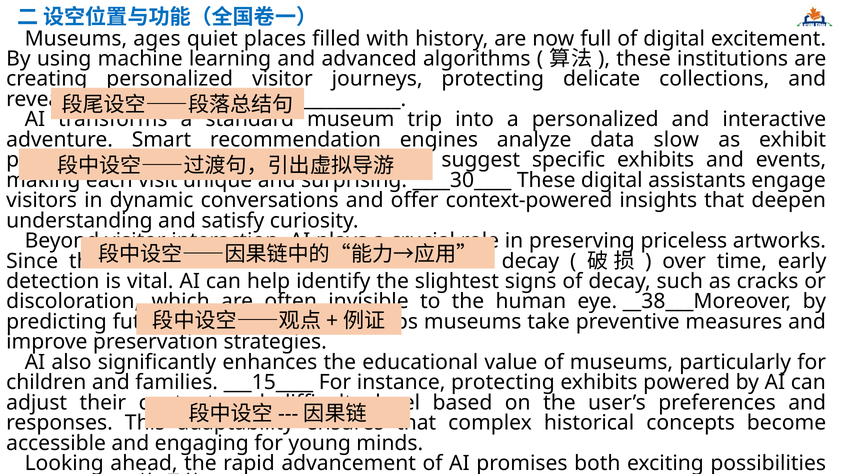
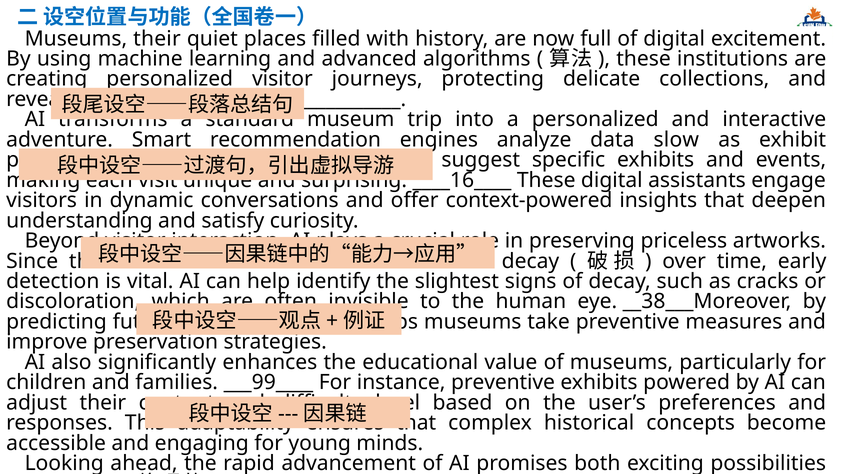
Museums ages: ages -> their (157, 39)
____30____: ____30____ -> ____16____ (462, 180)
___15____: ___15____ -> ___99____ (268, 383)
instance protecting: protecting -> preventive (503, 383)
